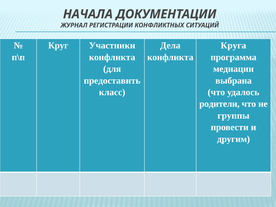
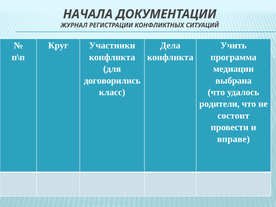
Круга: Круга -> Учить (234, 45)
предоставить: предоставить -> договорились (112, 81)
группы: группы -> состоит (233, 116)
другим: другим -> вправе (233, 139)
